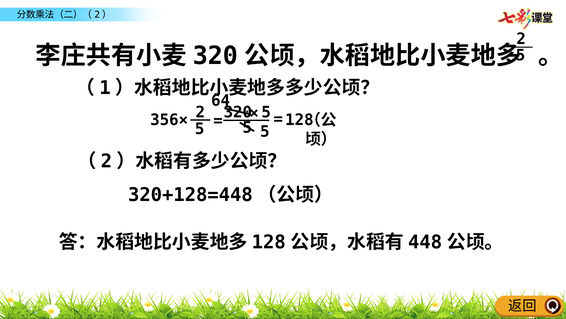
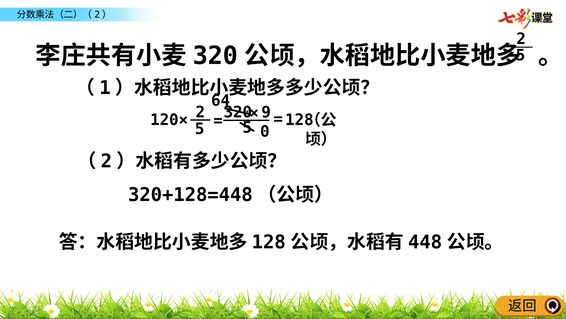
320 5: 5 -> 9 (266, 112)
356×: 356× -> 120× (169, 120)
5 5: 5 -> 0 (265, 131)
